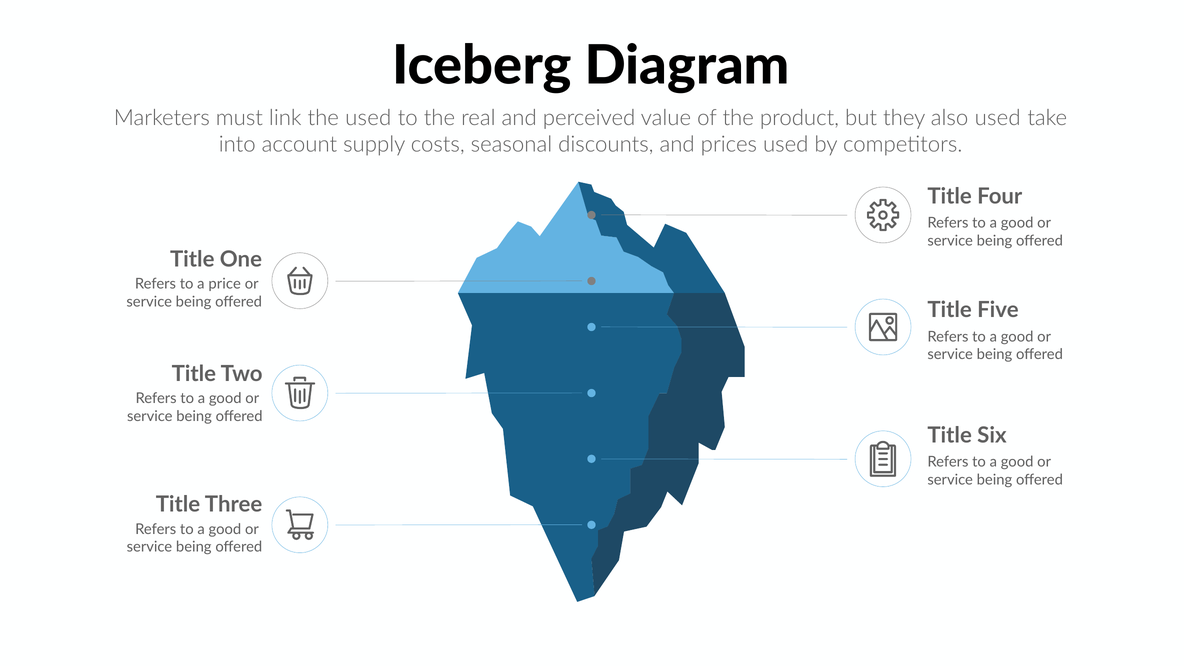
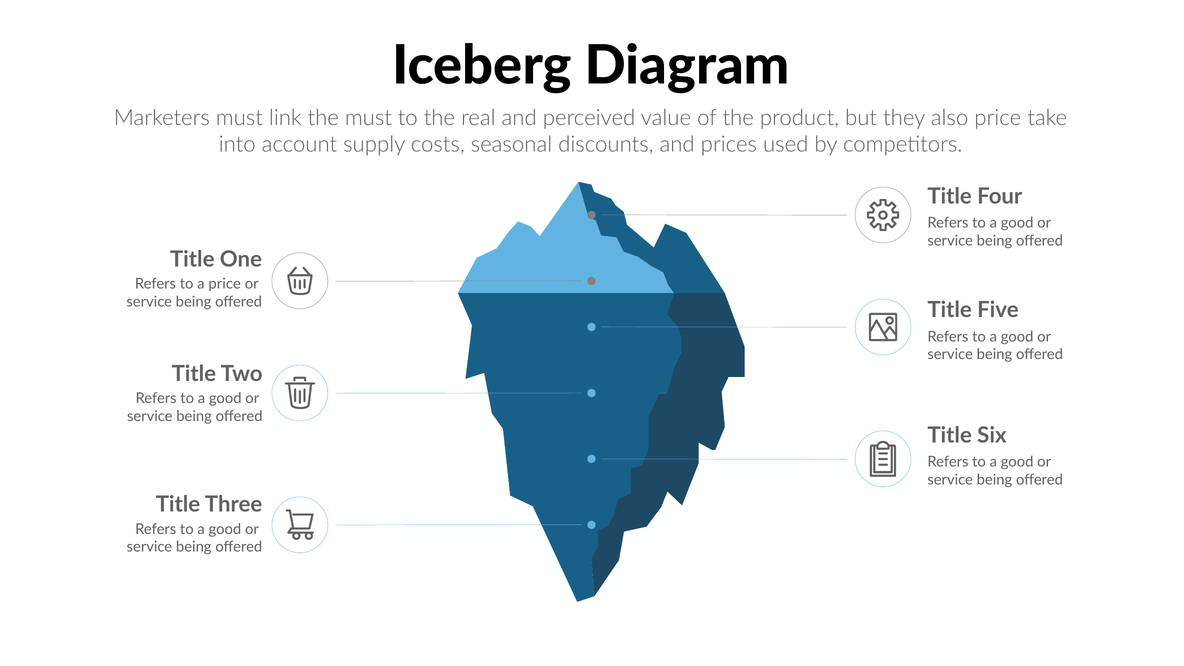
the used: used -> must (368, 118)
also used: used -> price (998, 118)
